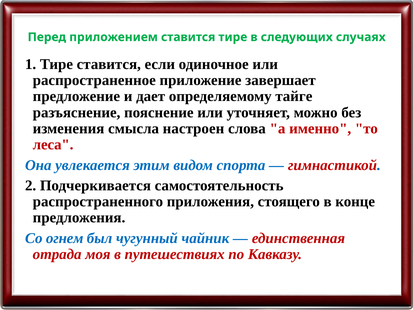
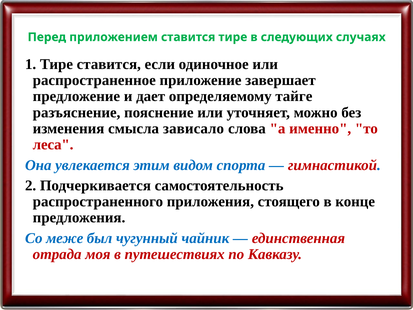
настроен: настроен -> зависало (193, 128)
огнем: огнем -> меже (65, 238)
